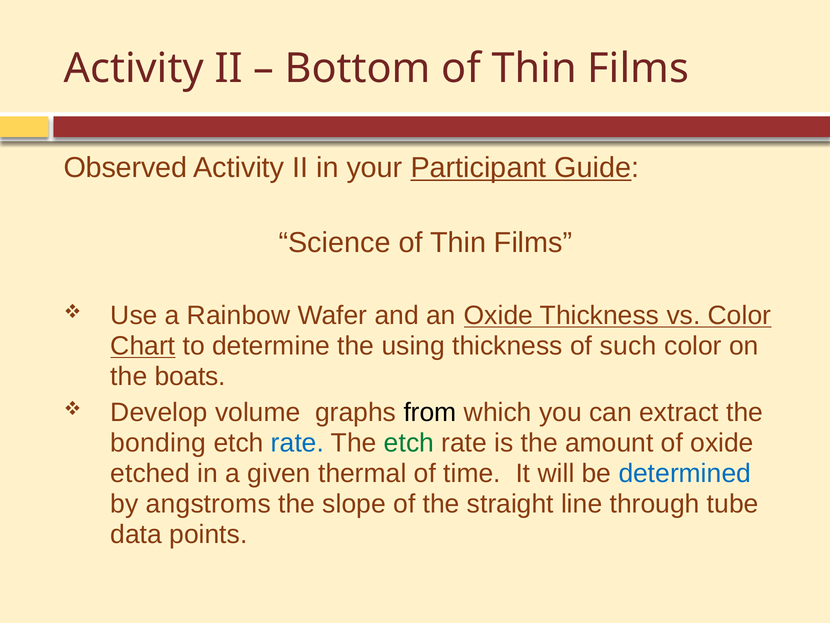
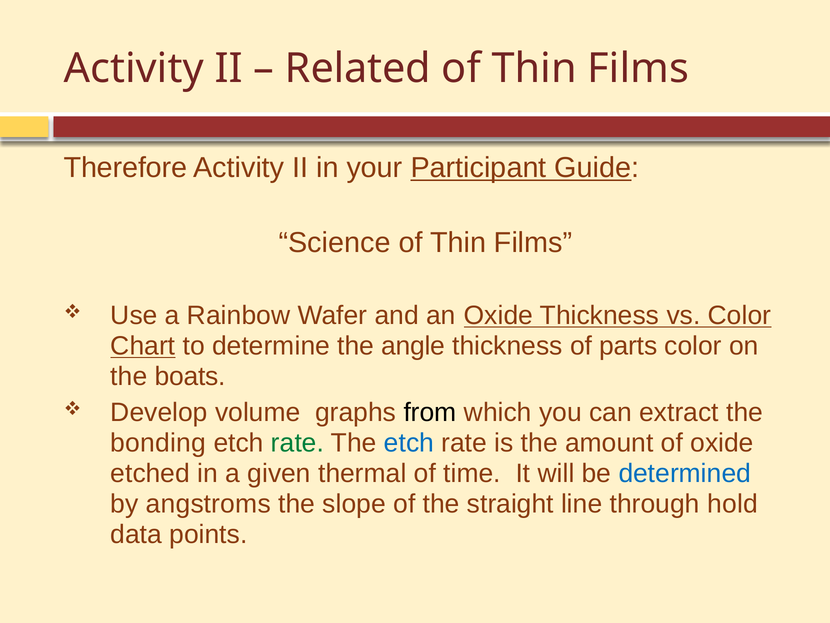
Bottom: Bottom -> Related (358, 69)
Observed: Observed -> Therefore (125, 167)
using: using -> angle (413, 346)
such: such -> parts (628, 346)
rate colour: blue -> green (298, 443)
etch colour: green -> blue (409, 443)
tube: tube -> hold (733, 504)
